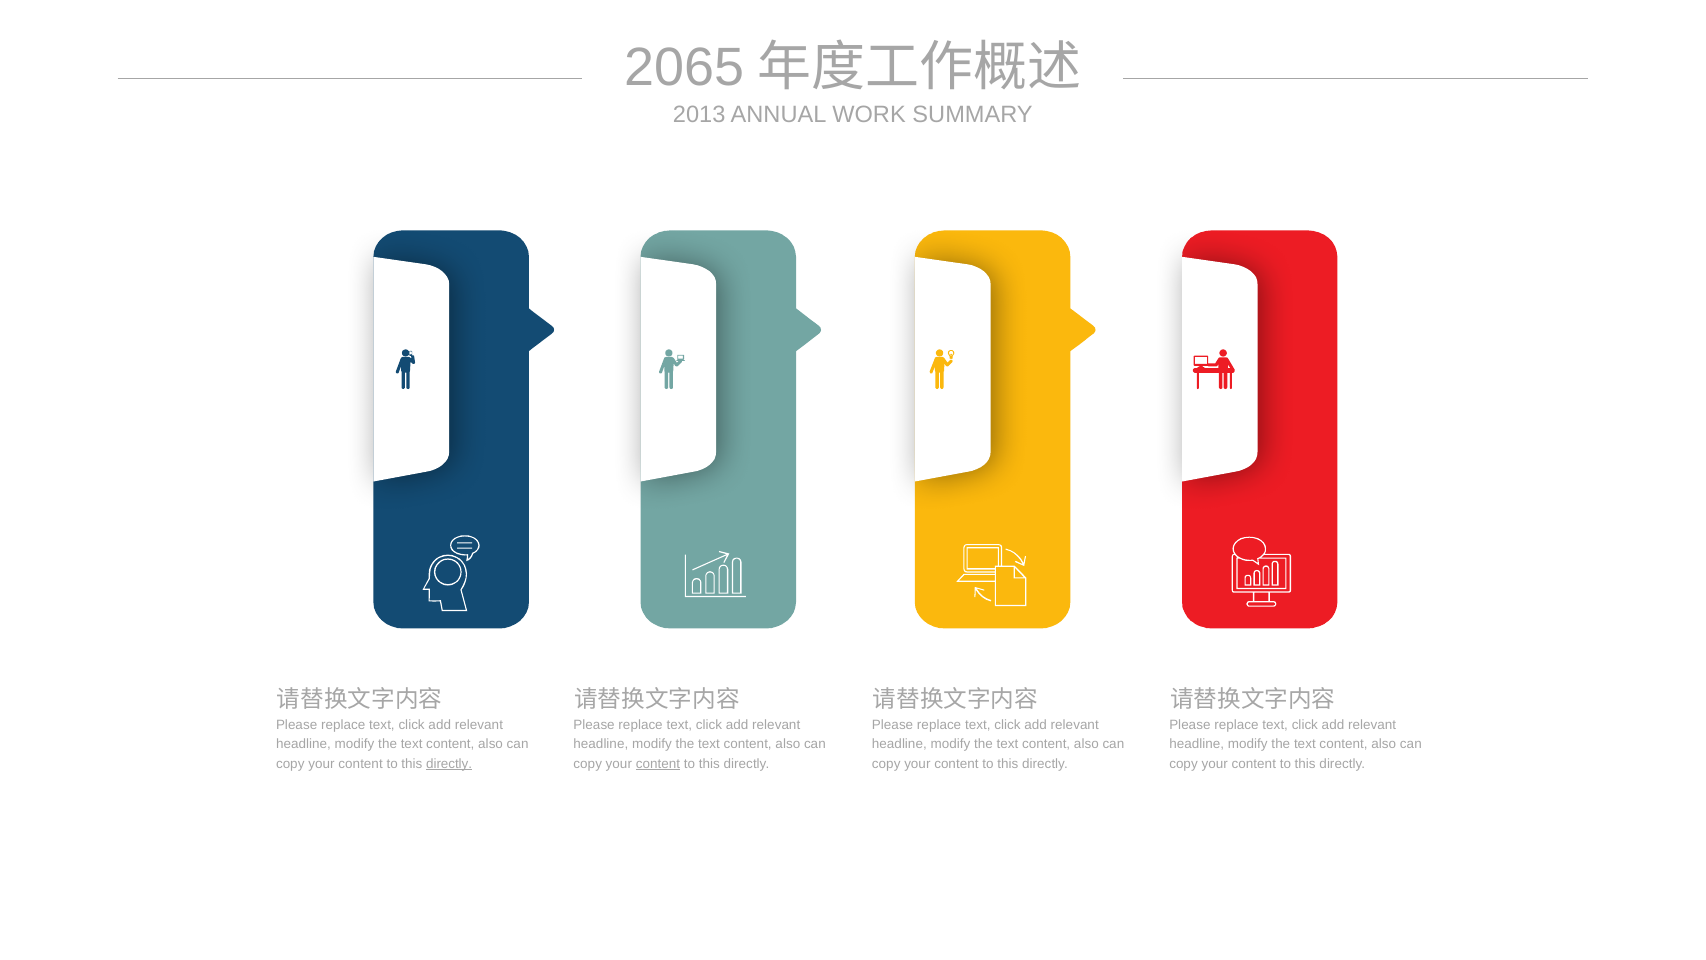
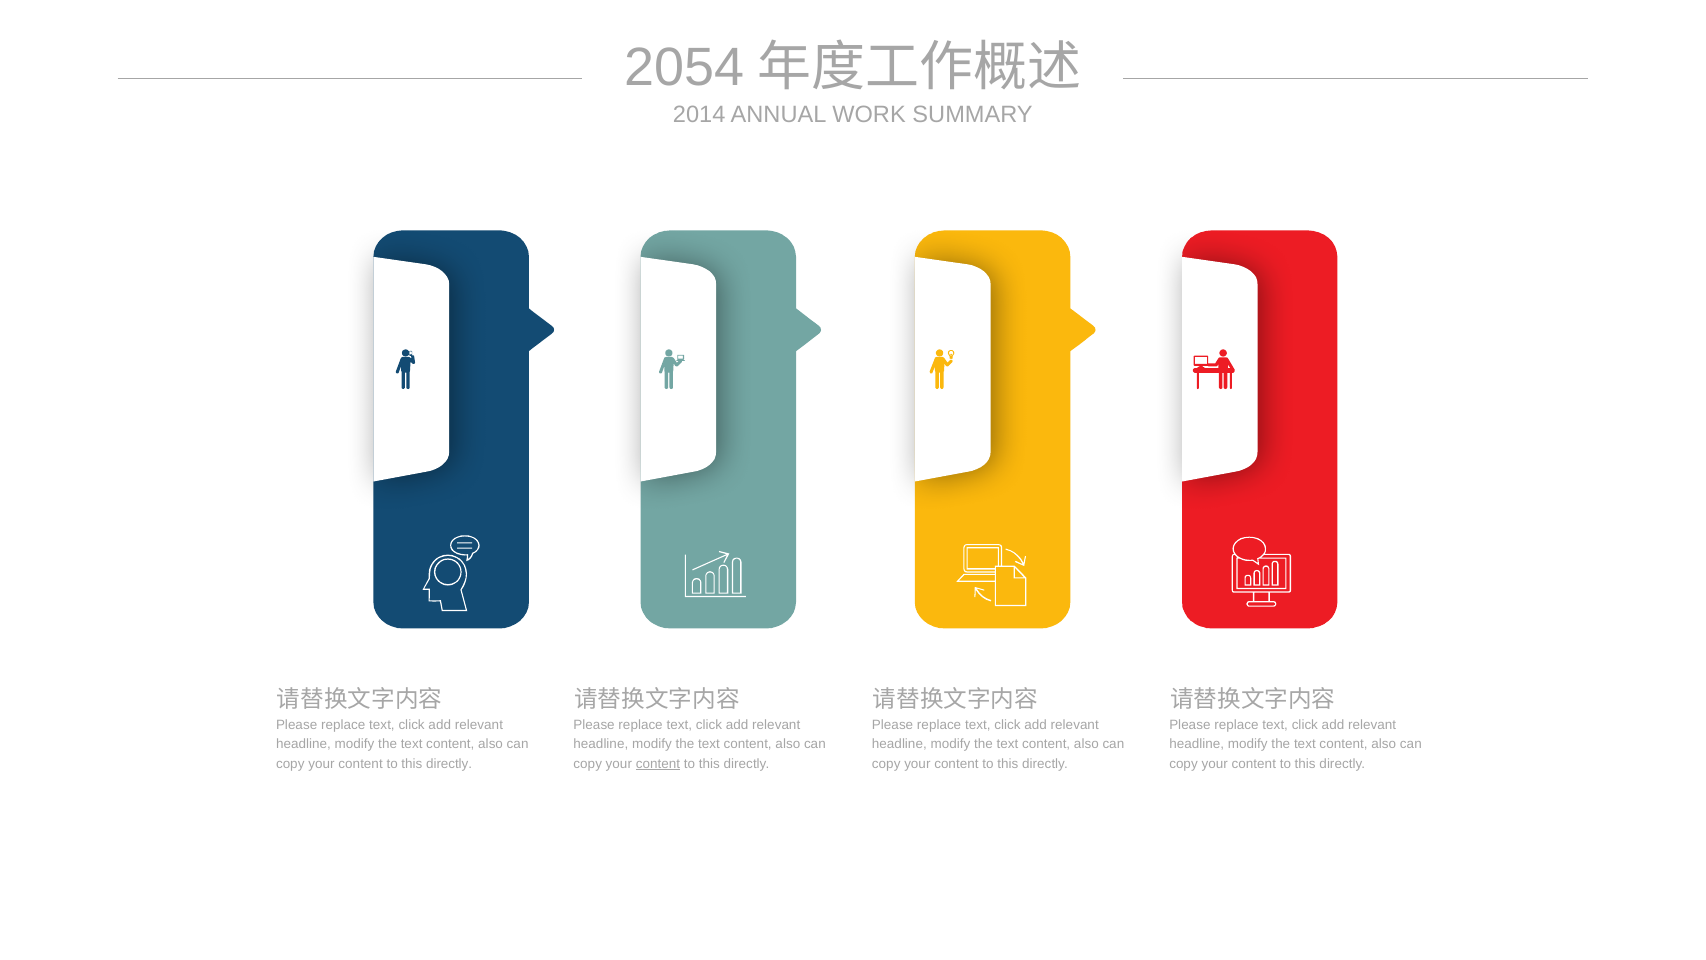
2065: 2065 -> 2054 (685, 67)
2013: 2013 -> 2014 (699, 114)
directly underline: present -> none (449, 763)
